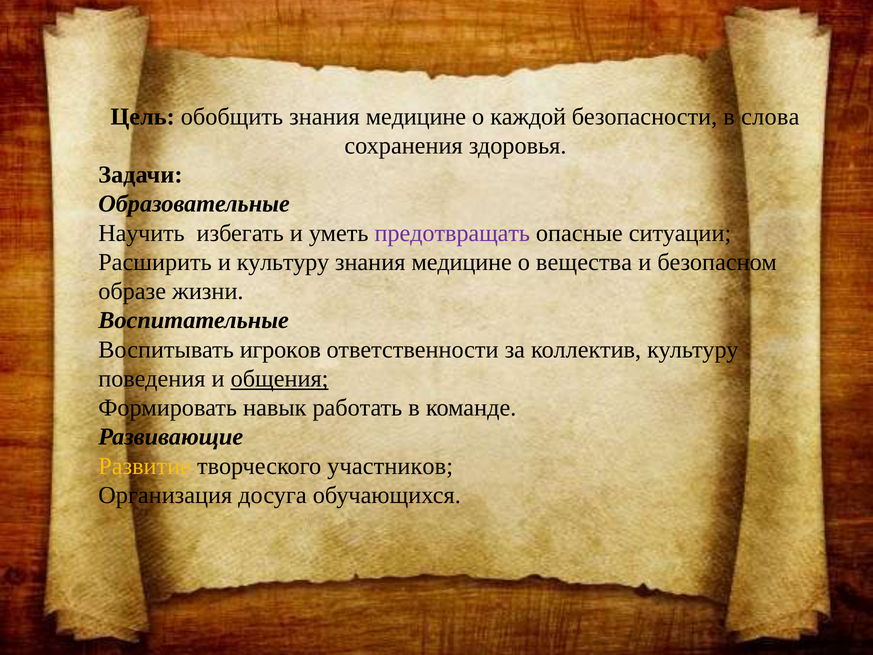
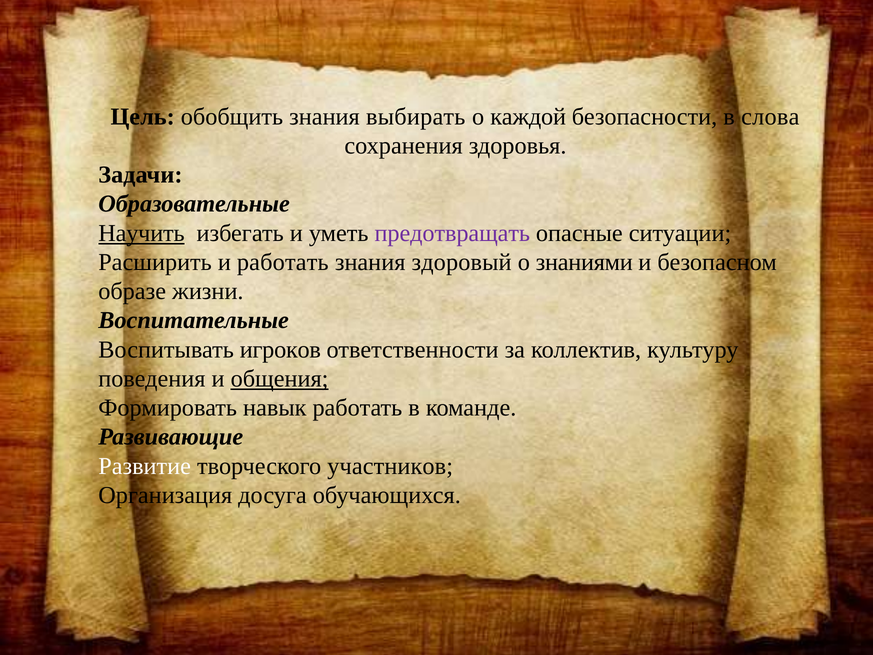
обобщить знания медицине: медицине -> выбирать (416, 117)
Научить underline: none -> present (141, 233)
и культуру: культуру -> работать (283, 262)
медицине: медицине -> здоровый (462, 262)
вещества: вещества -> знаниями (584, 262)
Развитие colour: yellow -> white (145, 466)
